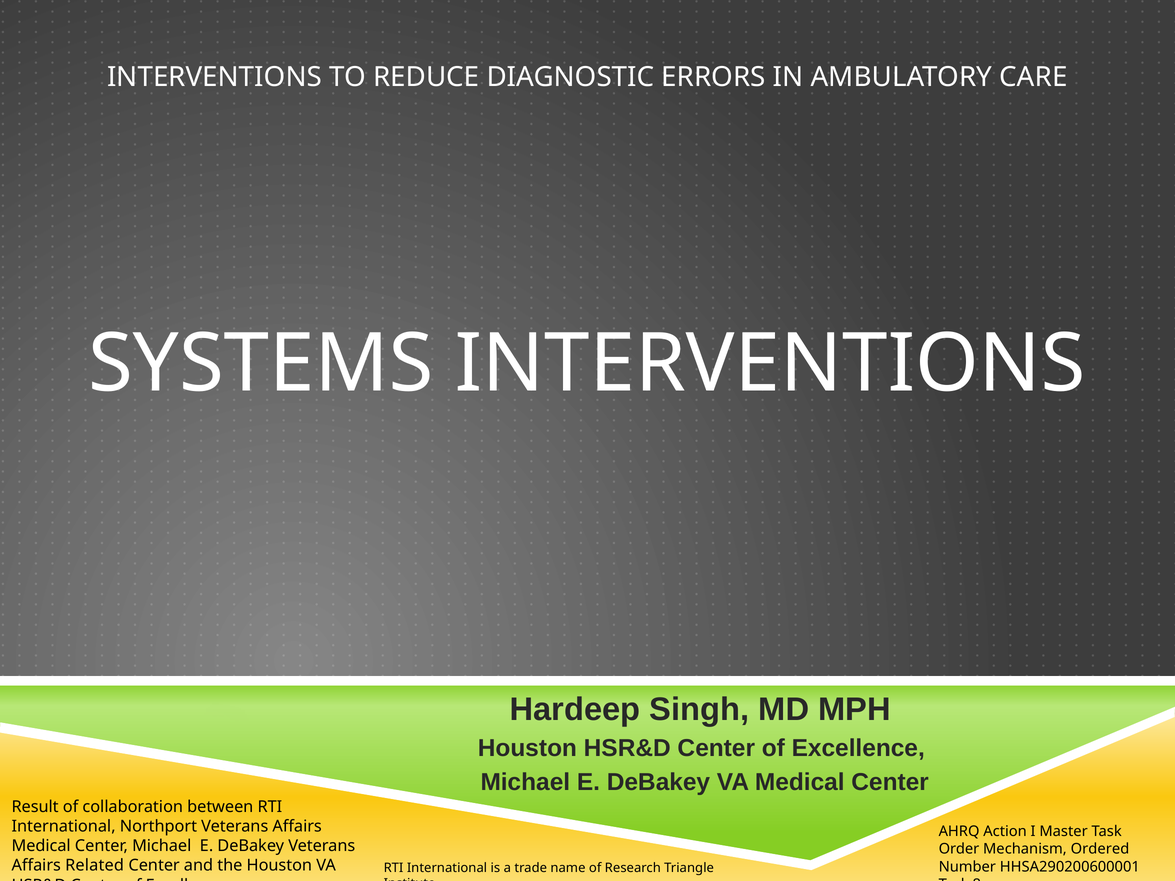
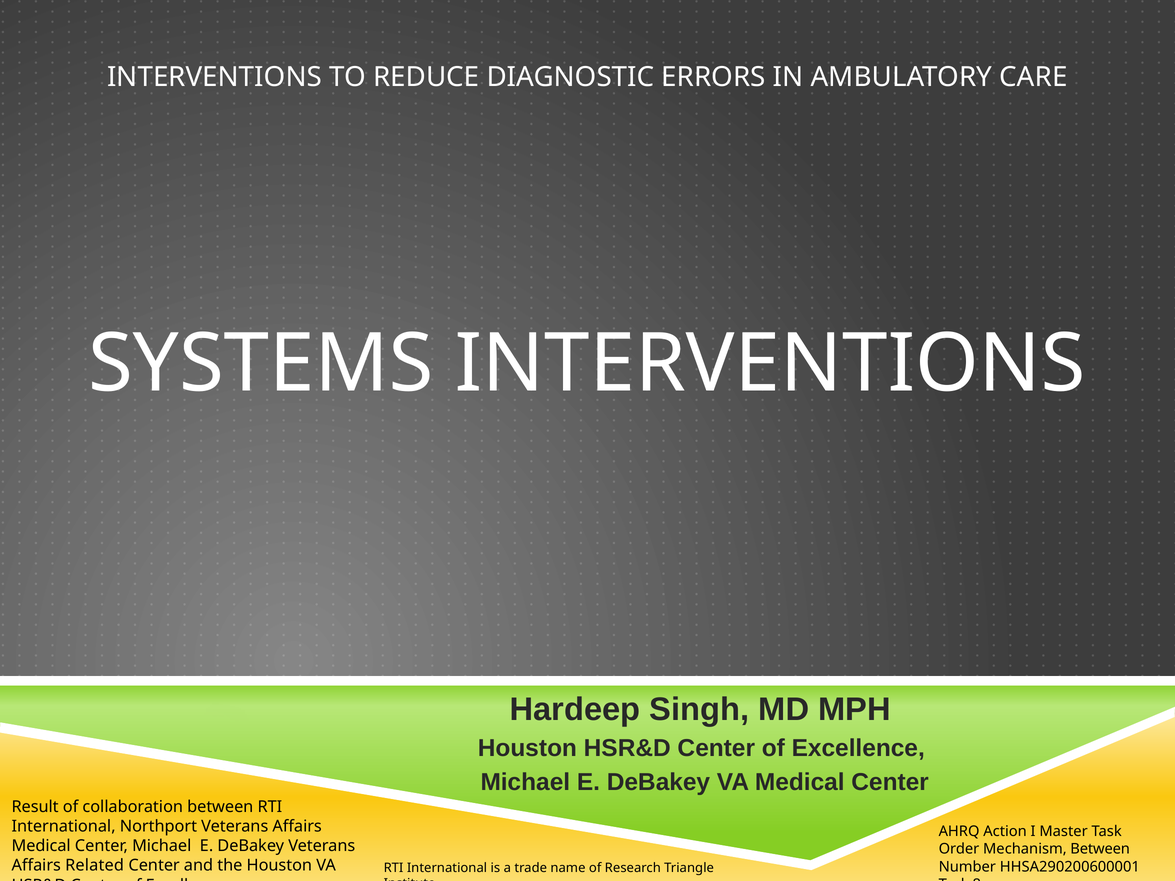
Mechanism Ordered: Ordered -> Between (1100, 849)
